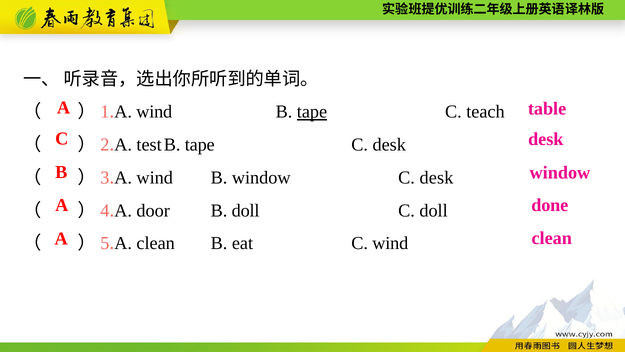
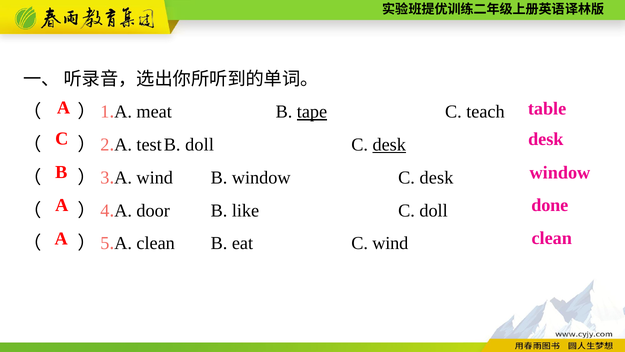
wind: wind -> meat (154, 112)
tape: tape -> doll (200, 145)
desk underline: none -> present (389, 145)
B doll: doll -> like (246, 210)
